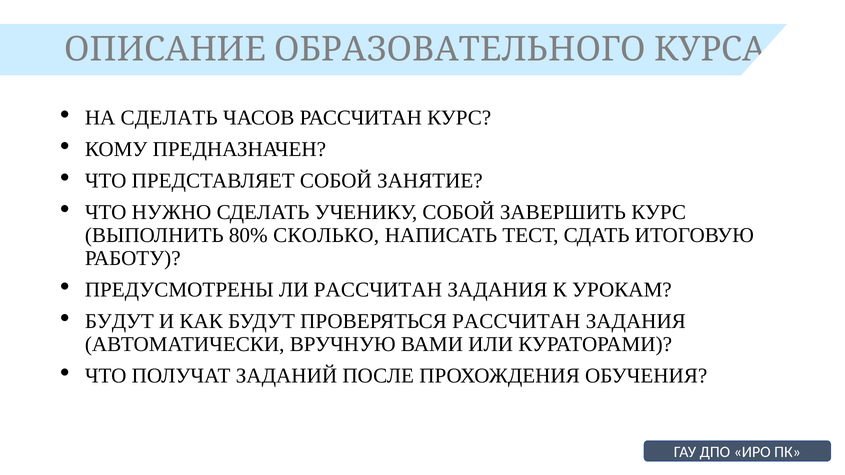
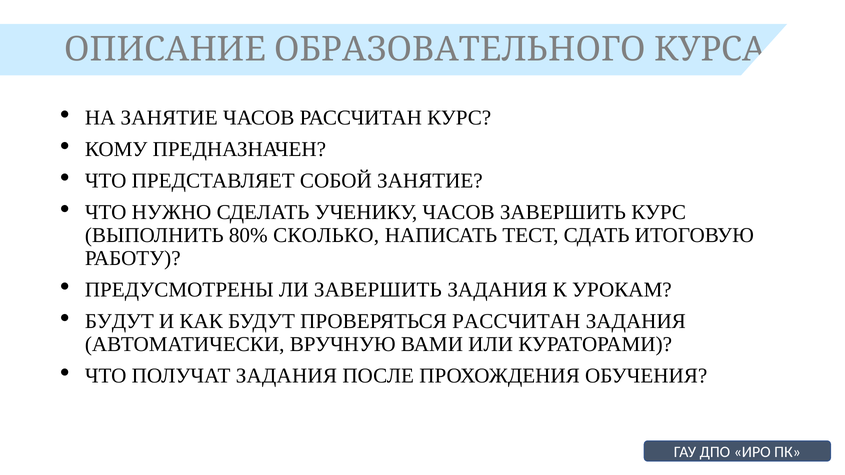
НА СДЕЛАТЬ: СДЕЛАТЬ -> ЗАНЯТИЕ (169, 118)
УЧЕНИКУ СОБОЙ: СОБОЙ -> ЧАСОВ (459, 213)
ЛИ РАССЧИТАН: РАССЧИТАН -> ЗАВЕРШИТЬ (378, 290)
ПОЛУЧАТ ЗАДАНИЙ: ЗАДАНИЙ -> ЗАДАНИЯ (286, 376)
